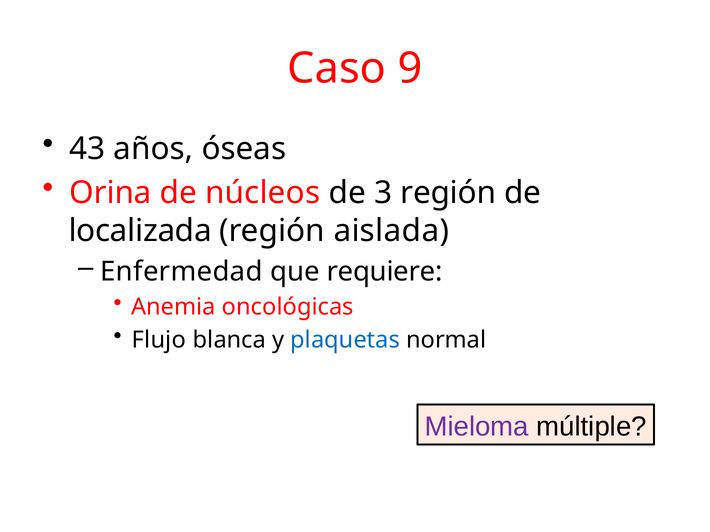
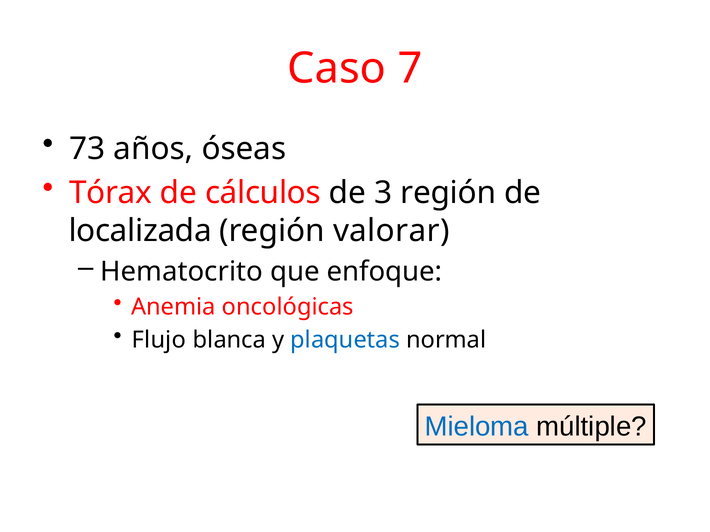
9: 9 -> 7 (410, 69)
43: 43 -> 73 (87, 149)
Orina: Orina -> Tórax (110, 193)
núcleos: núcleos -> cálculos (263, 193)
aislada: aislada -> valorar (391, 231)
Enfermedad: Enfermedad -> Hematocrito (182, 272)
requiere: requiere -> enfoque (384, 272)
Mieloma colour: purple -> blue (477, 427)
